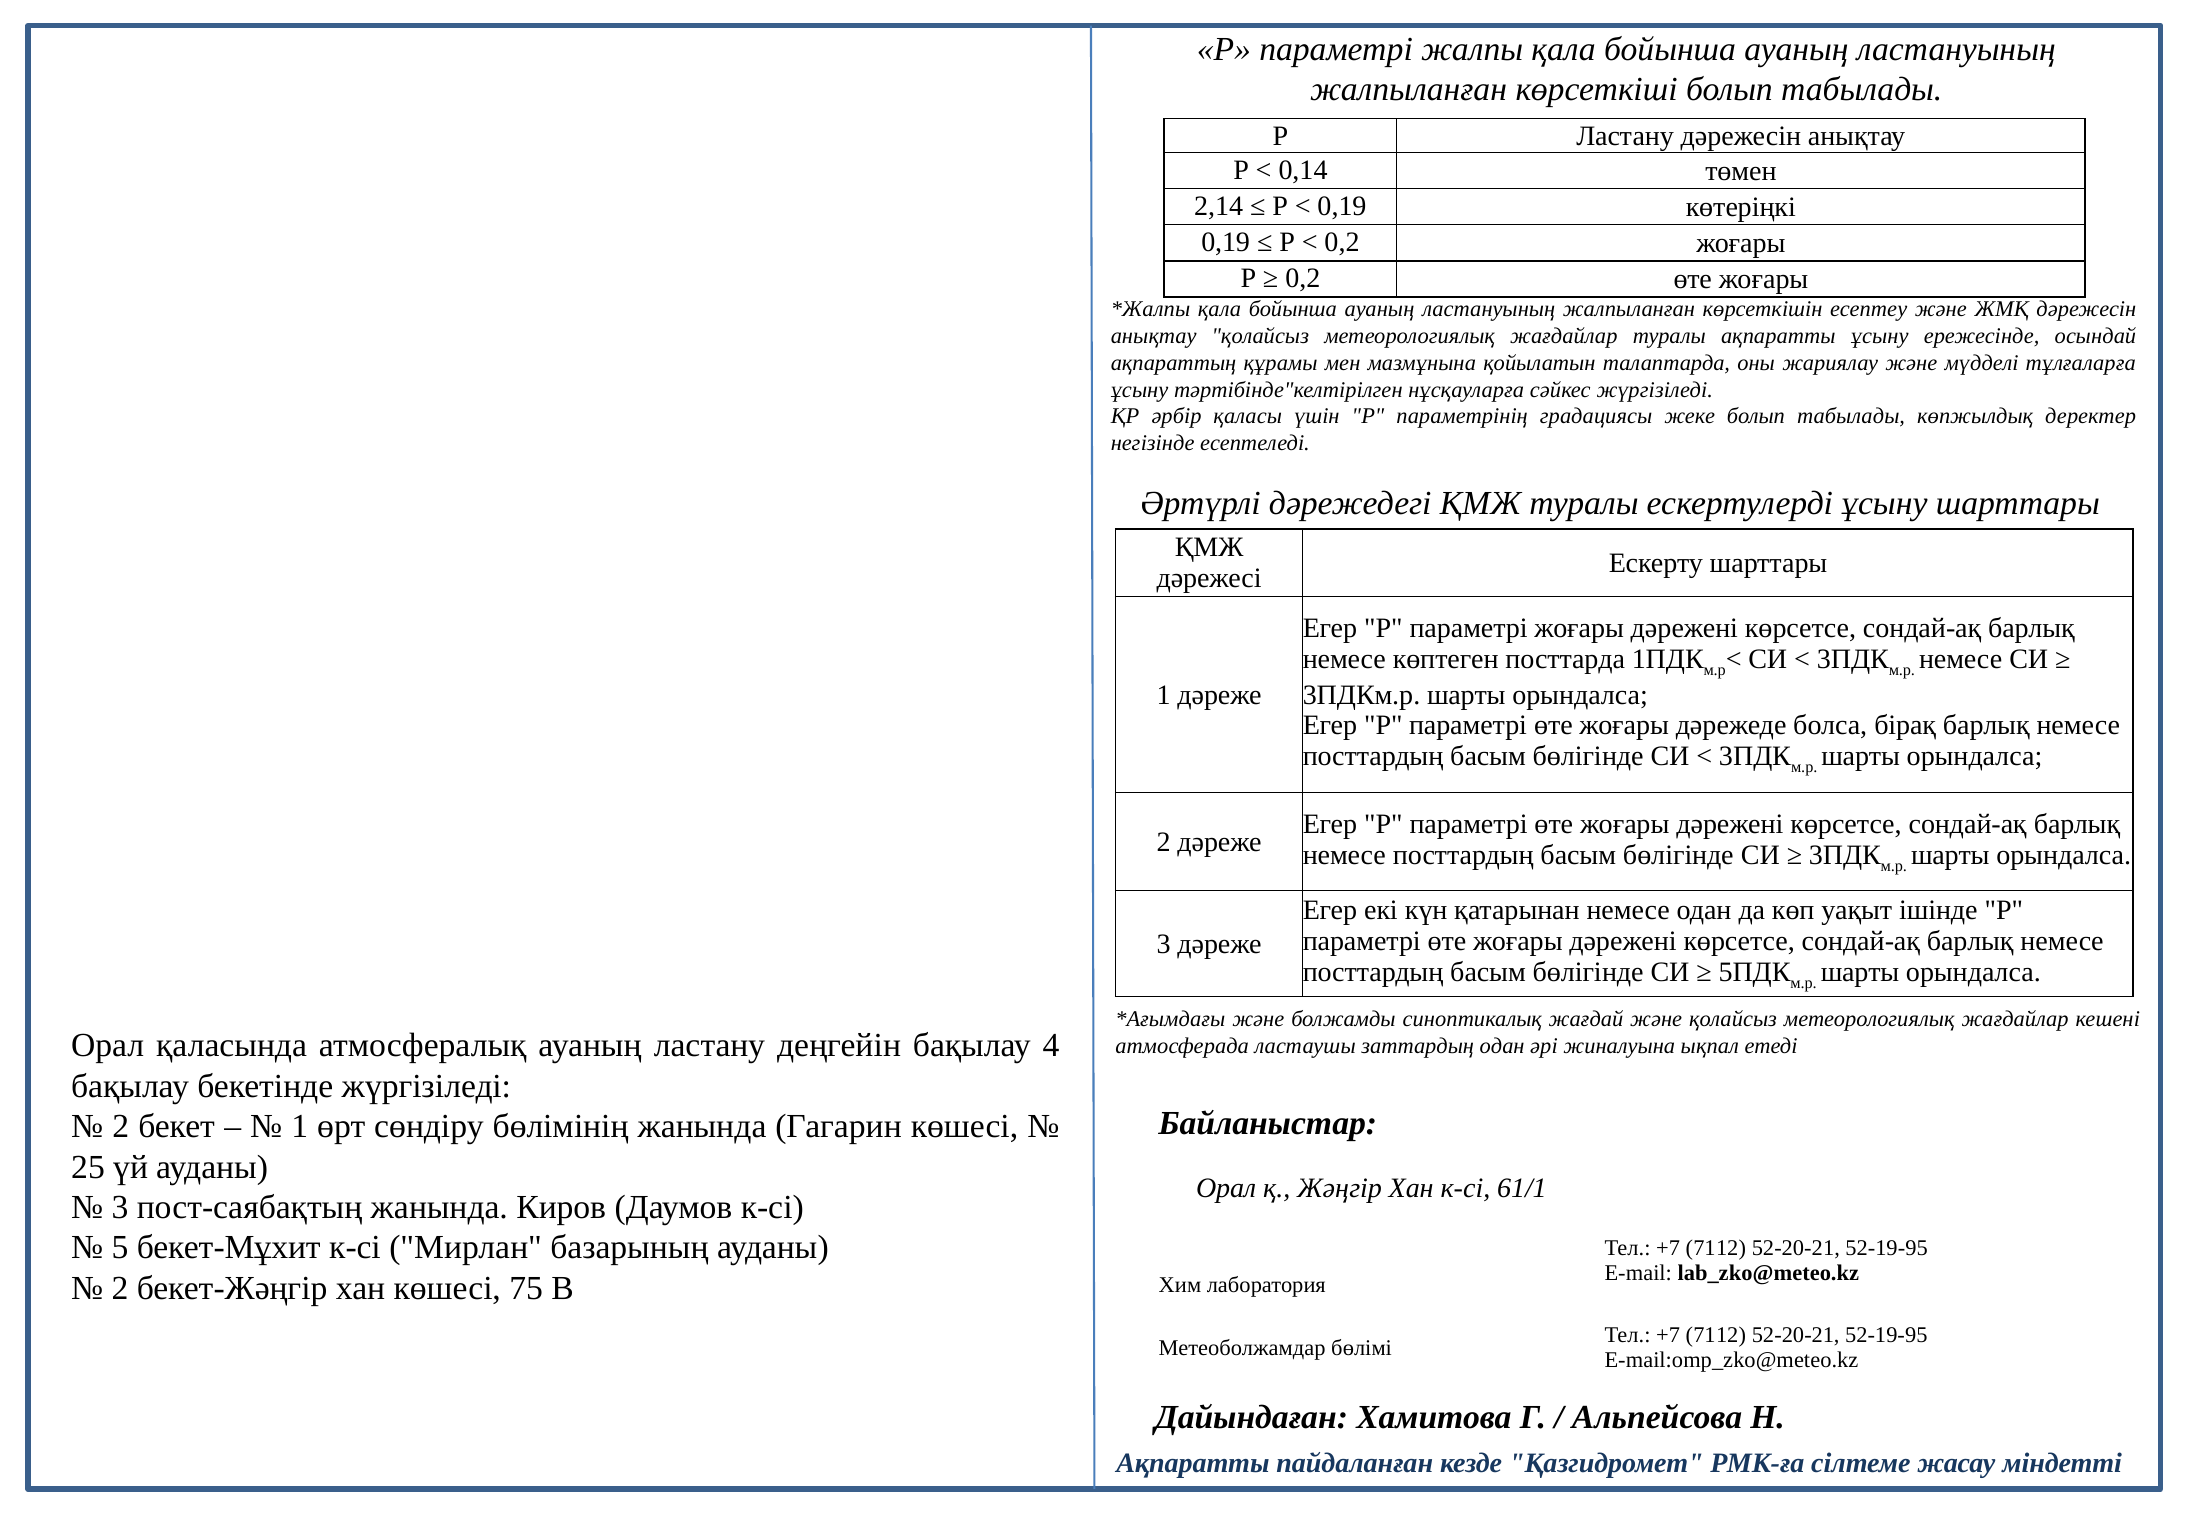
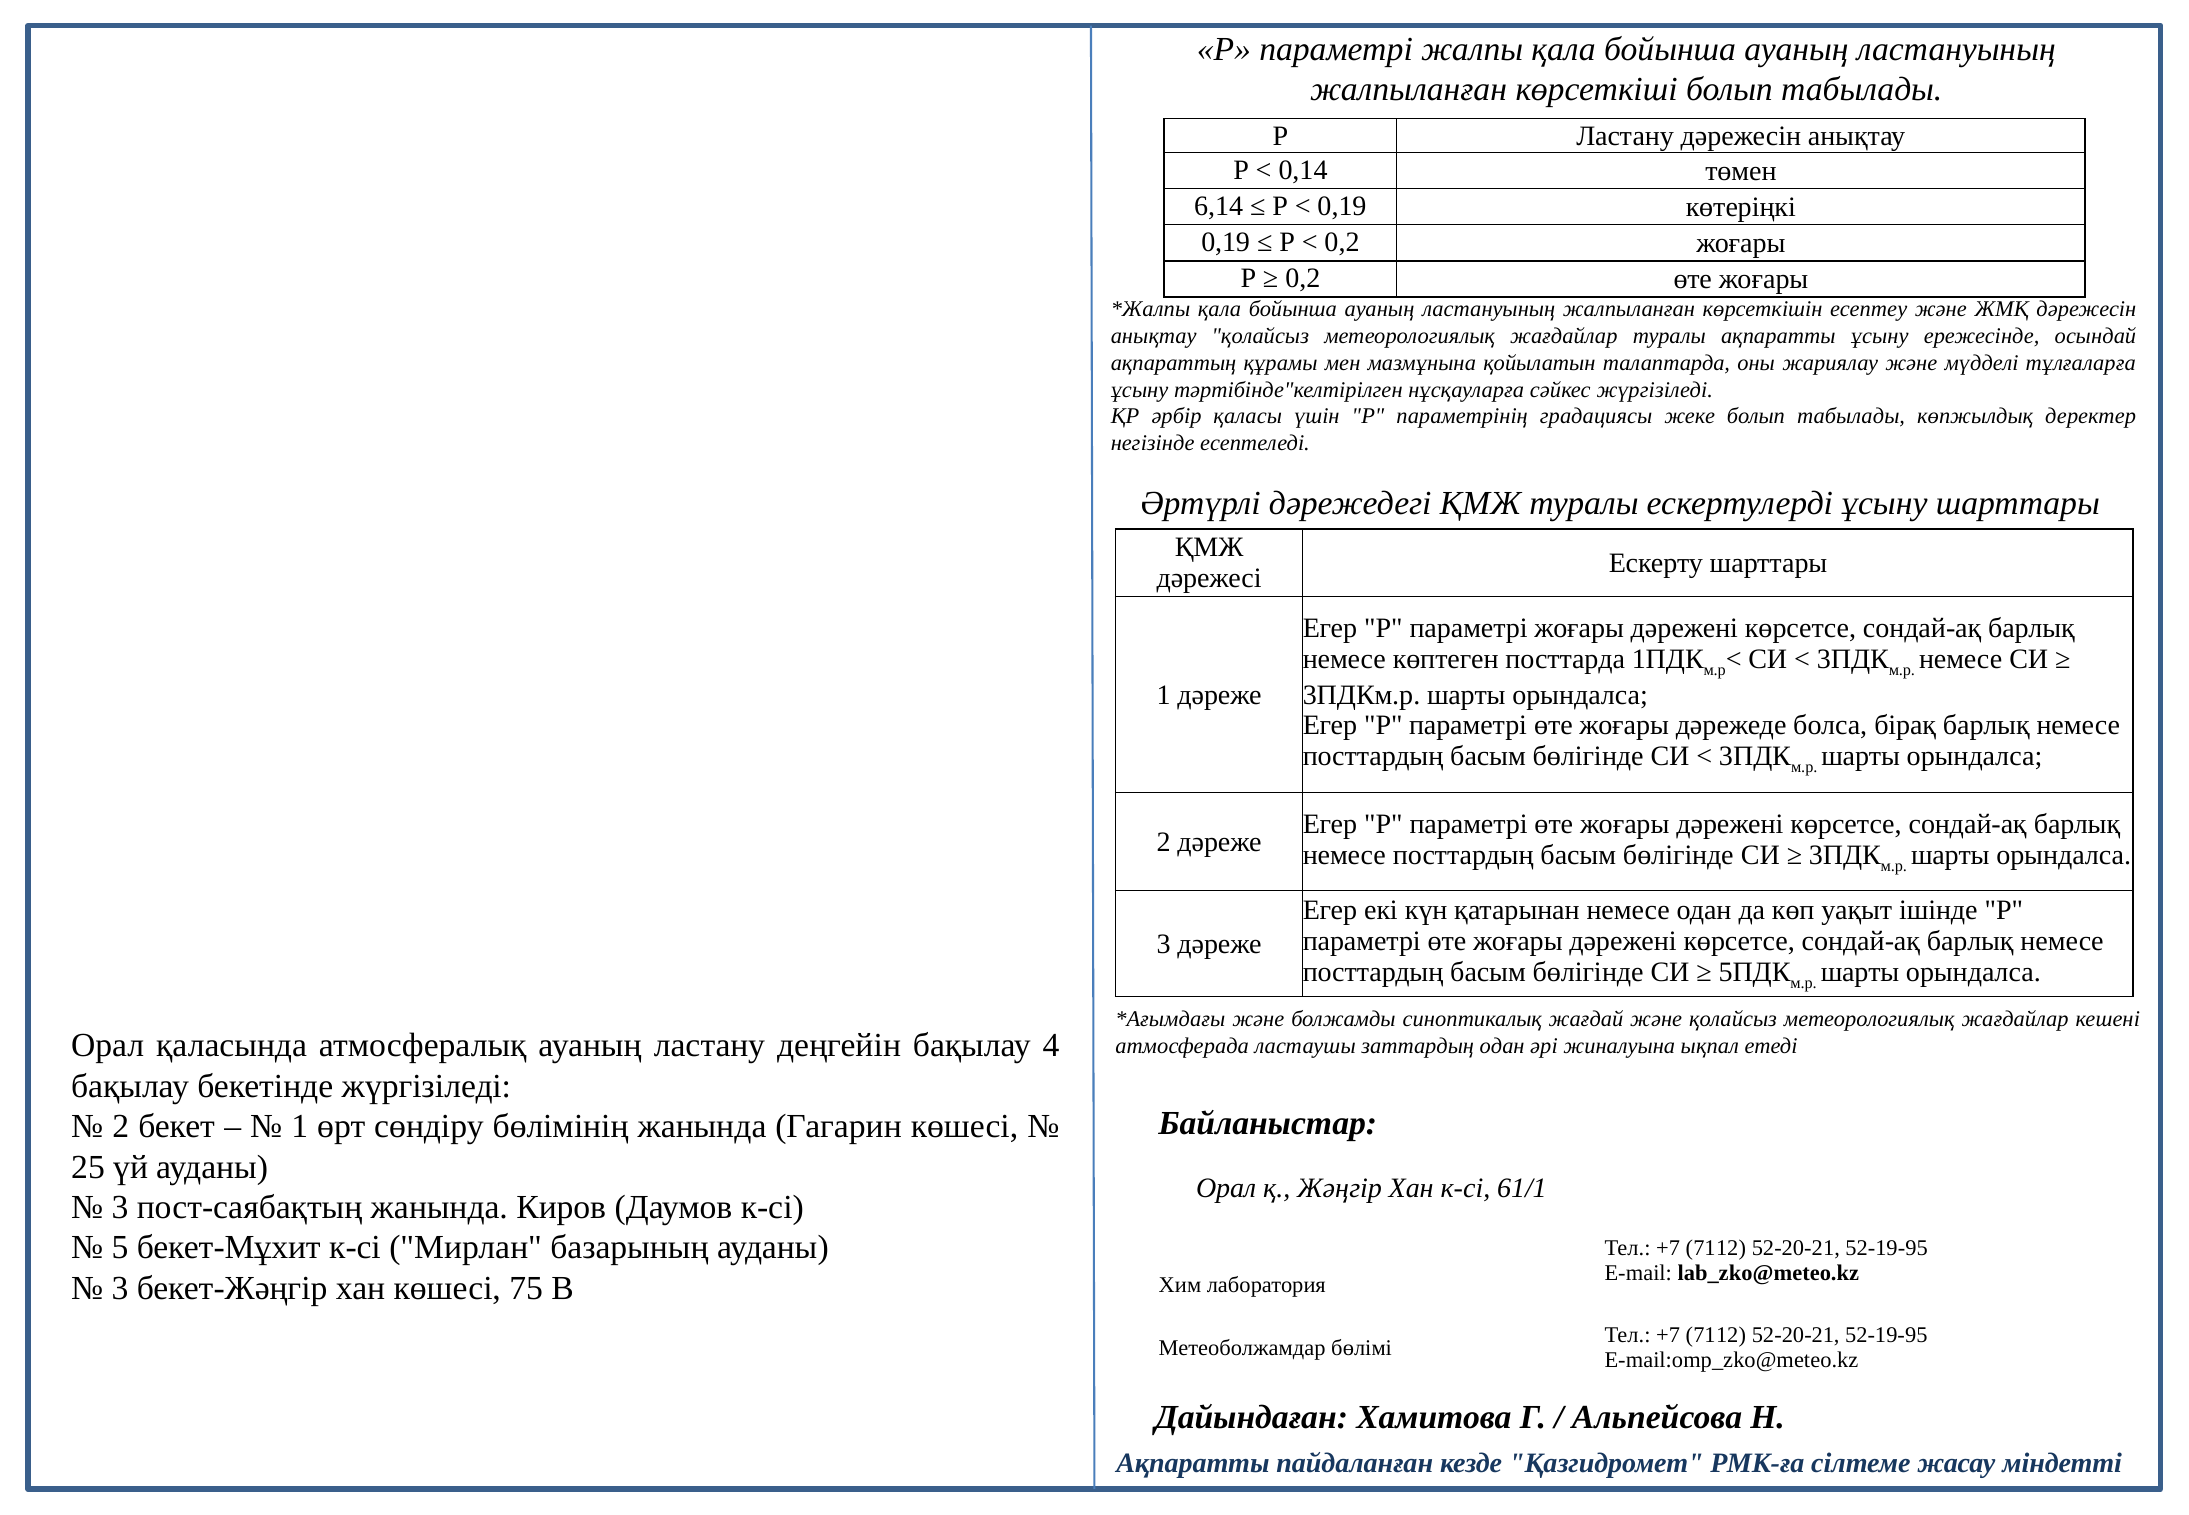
2,14: 2,14 -> 6,14 (1219, 207)
2: 2 -> 3 (120, 1289)
